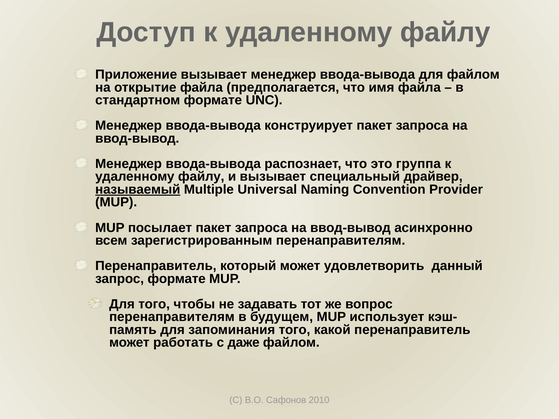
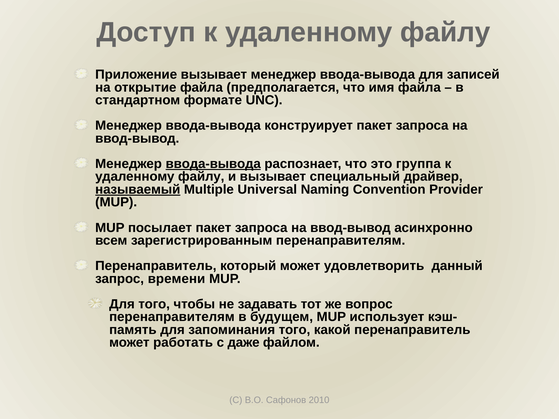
для файлом: файлом -> записей (473, 75)
ввода-вывода underline: none -> present (213, 164)
запрос формате: формате -> времени (176, 279)
